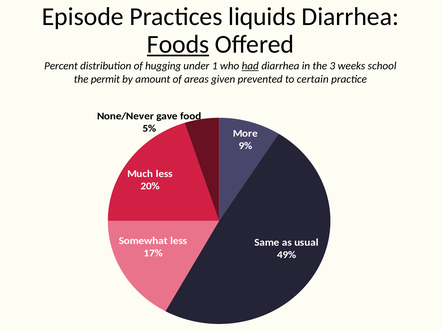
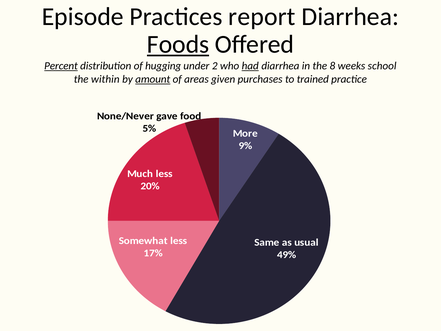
liquids: liquids -> report (262, 17)
Percent underline: none -> present (61, 66)
1: 1 -> 2 (215, 66)
3: 3 -> 8 (332, 66)
permit: permit -> within (105, 79)
amount underline: none -> present (153, 79)
prevented: prevented -> purchases (260, 79)
certain: certain -> trained (313, 79)
